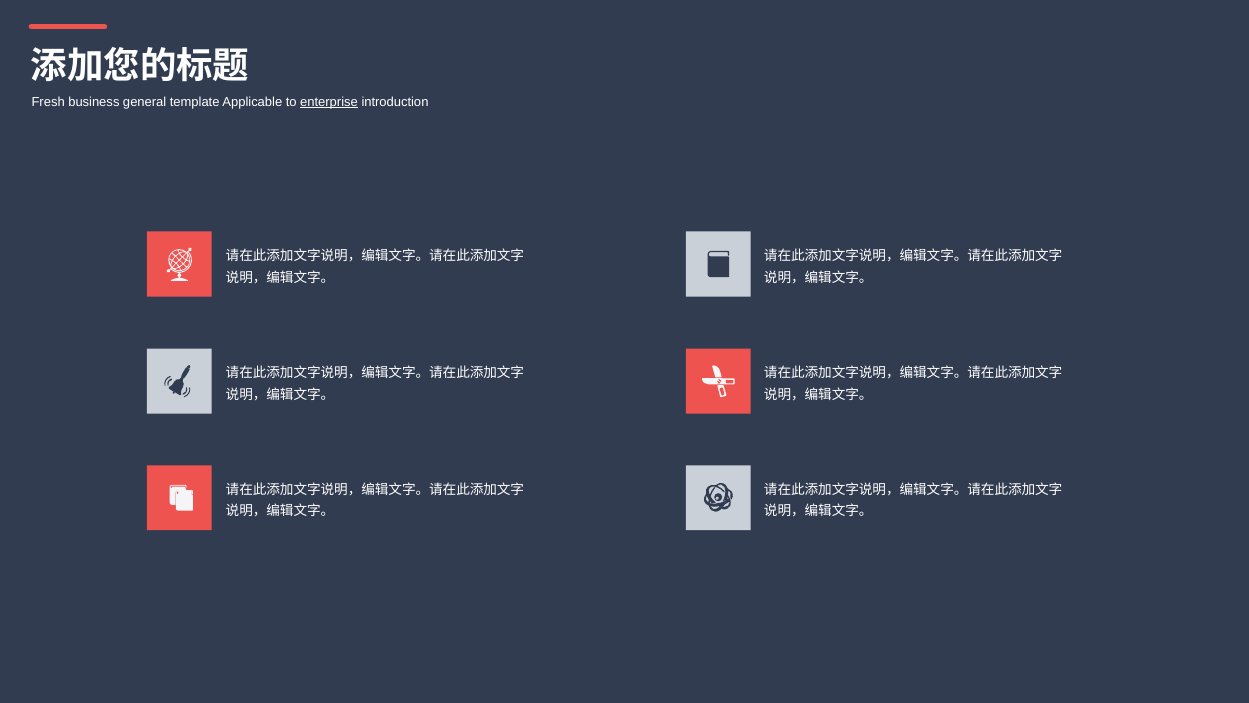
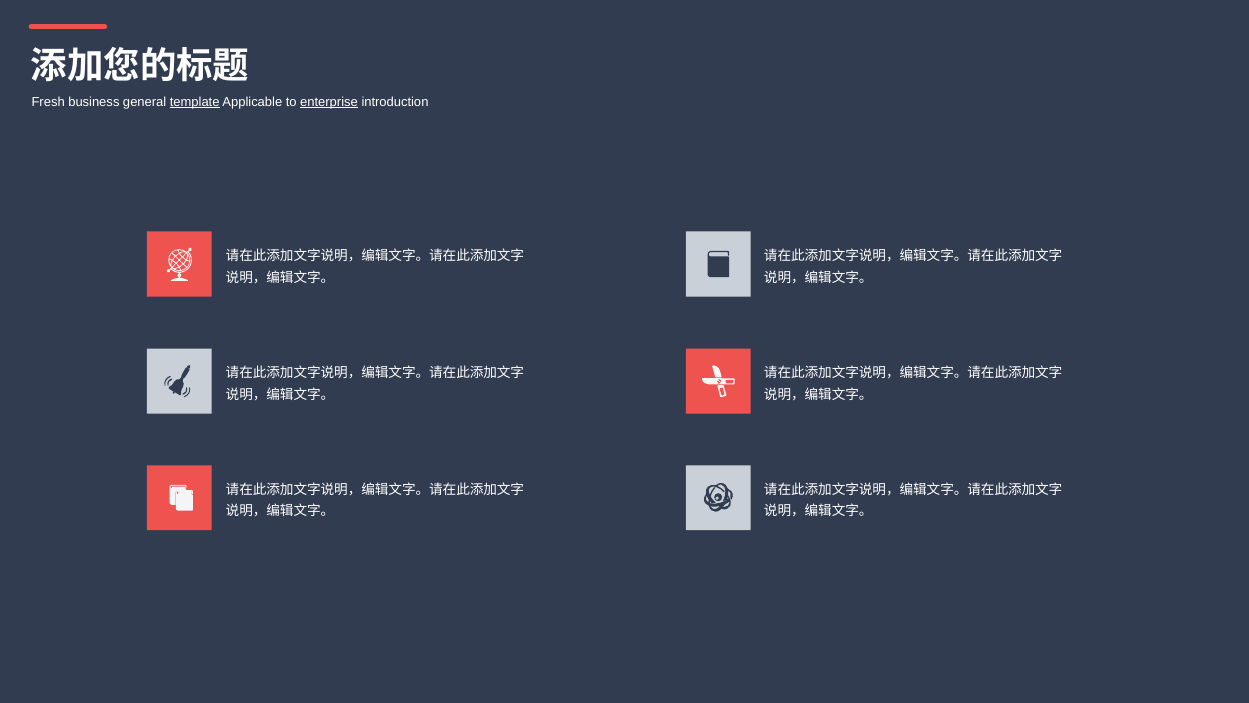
template underline: none -> present (195, 102)
